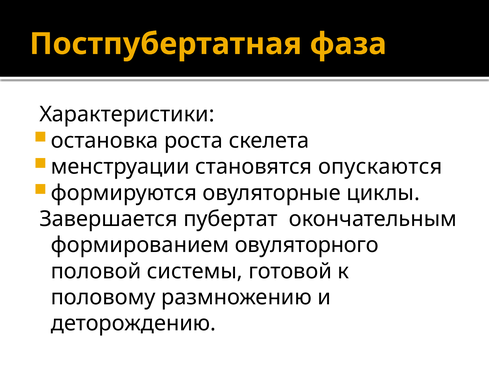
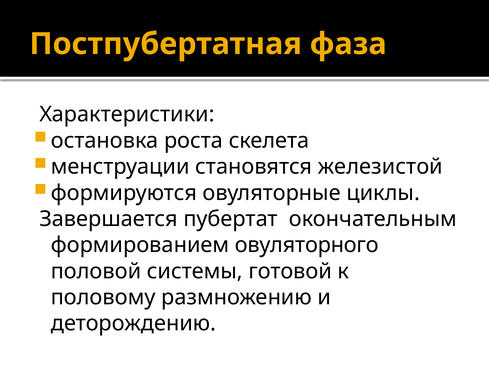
опускаются: опускаются -> железистой (380, 167)
